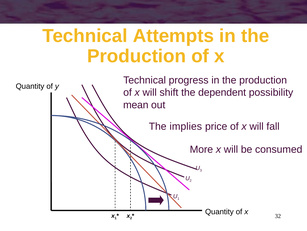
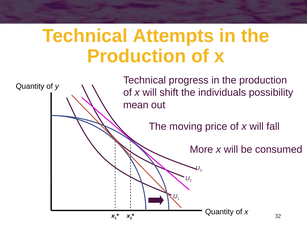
dependent: dependent -> individuals (222, 92)
implies: implies -> moving (186, 126)
